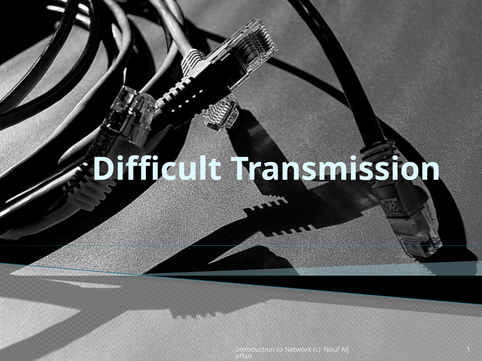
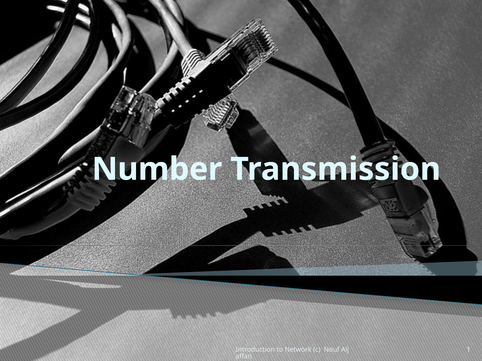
Difficult: Difficult -> Number (157, 169)
